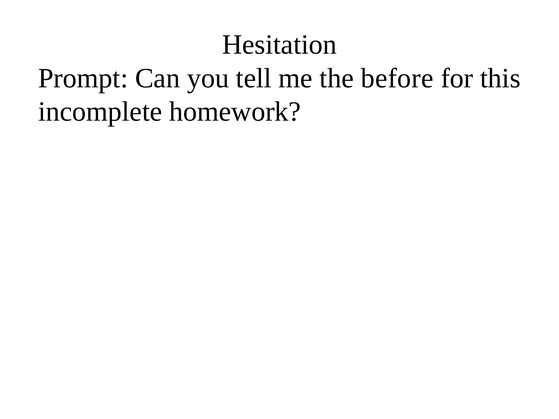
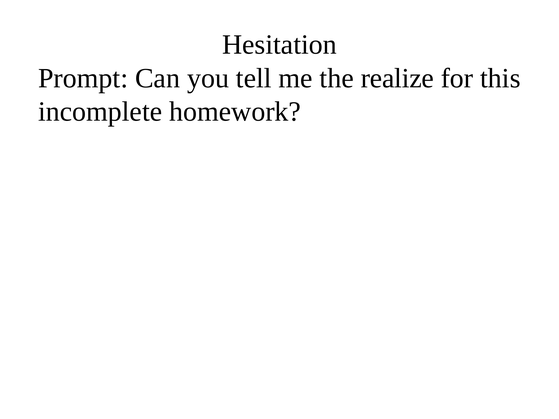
before: before -> realize (397, 78)
